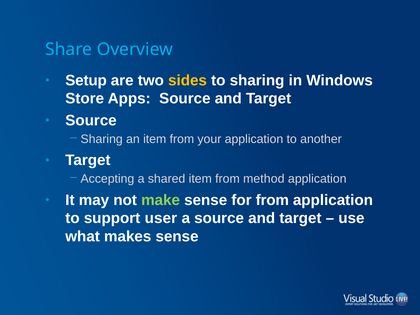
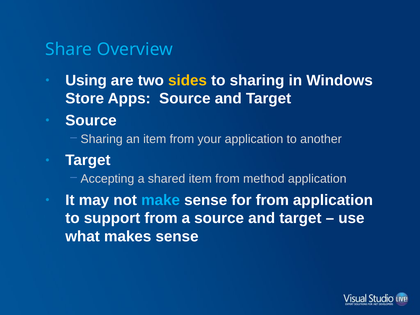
Setup: Setup -> Using (86, 80)
make colour: light green -> light blue (161, 200)
support user: user -> from (161, 218)
